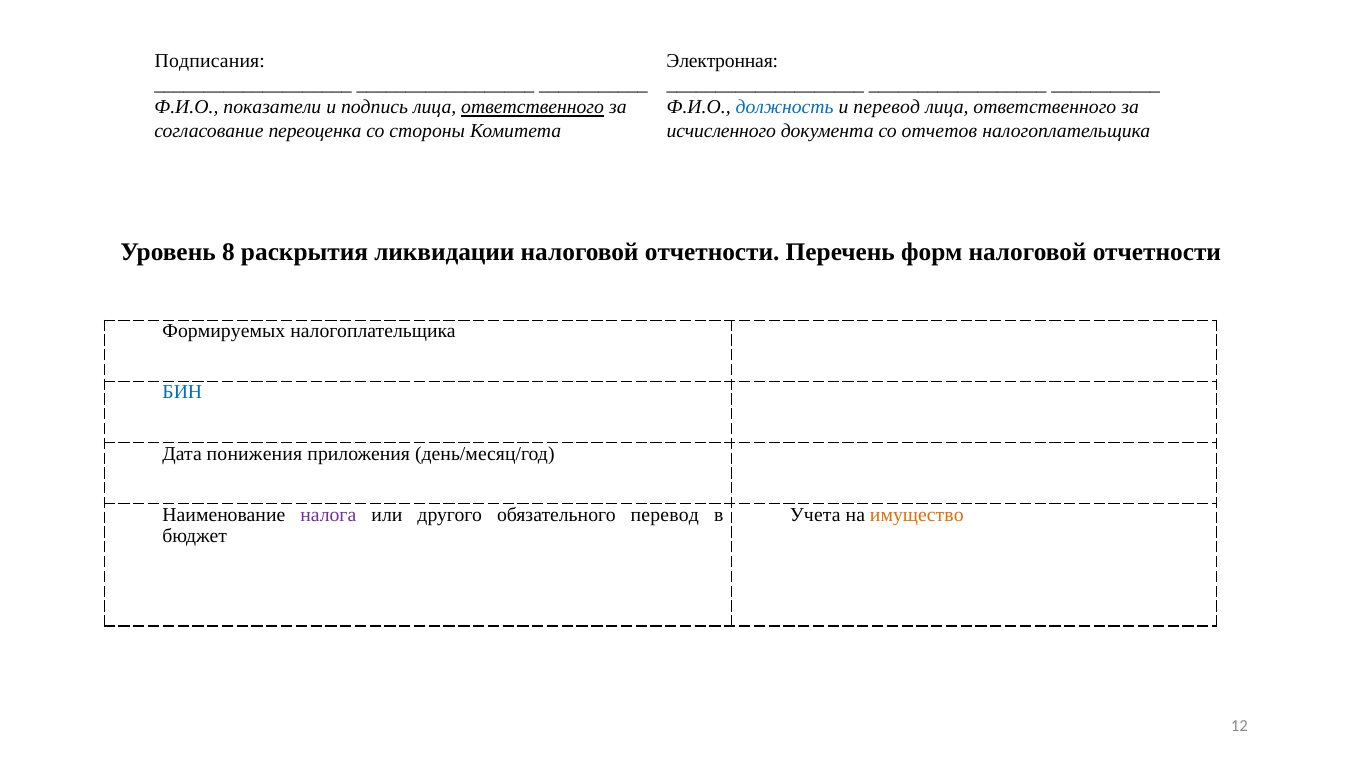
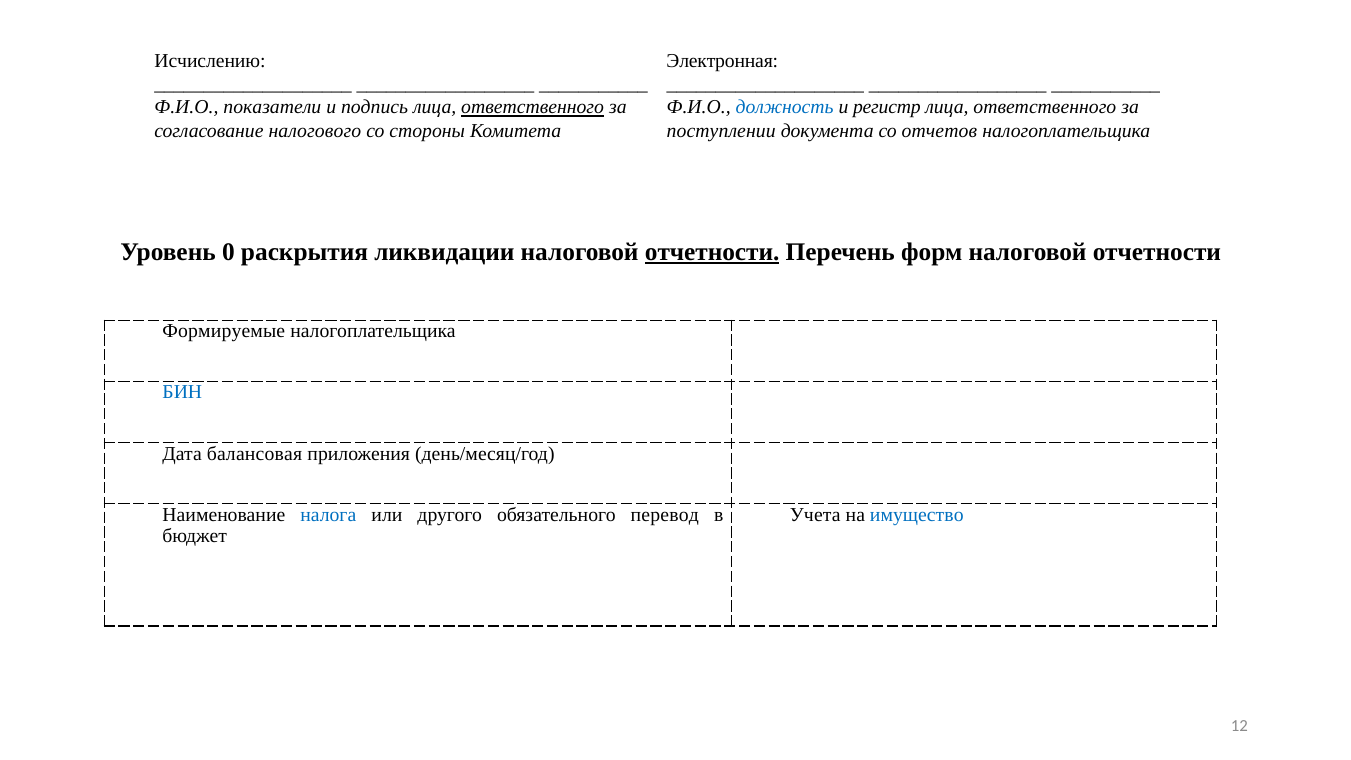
Подписания: Подписания -> Исчислению (210, 61)
и перевод: перевод -> регистр (887, 107)
переоценка: переоценка -> налогового (315, 131)
исчисленного: исчисленного -> поступлении (721, 131)
8: 8 -> 0 (228, 252)
отчетности underline: none -> present (712, 252)
Формируемых: Формируемых -> Формируемые (224, 331)
понижения: понижения -> балансовая (254, 453)
налога colour: purple -> blue (328, 515)
имущество colour: orange -> blue (917, 515)
